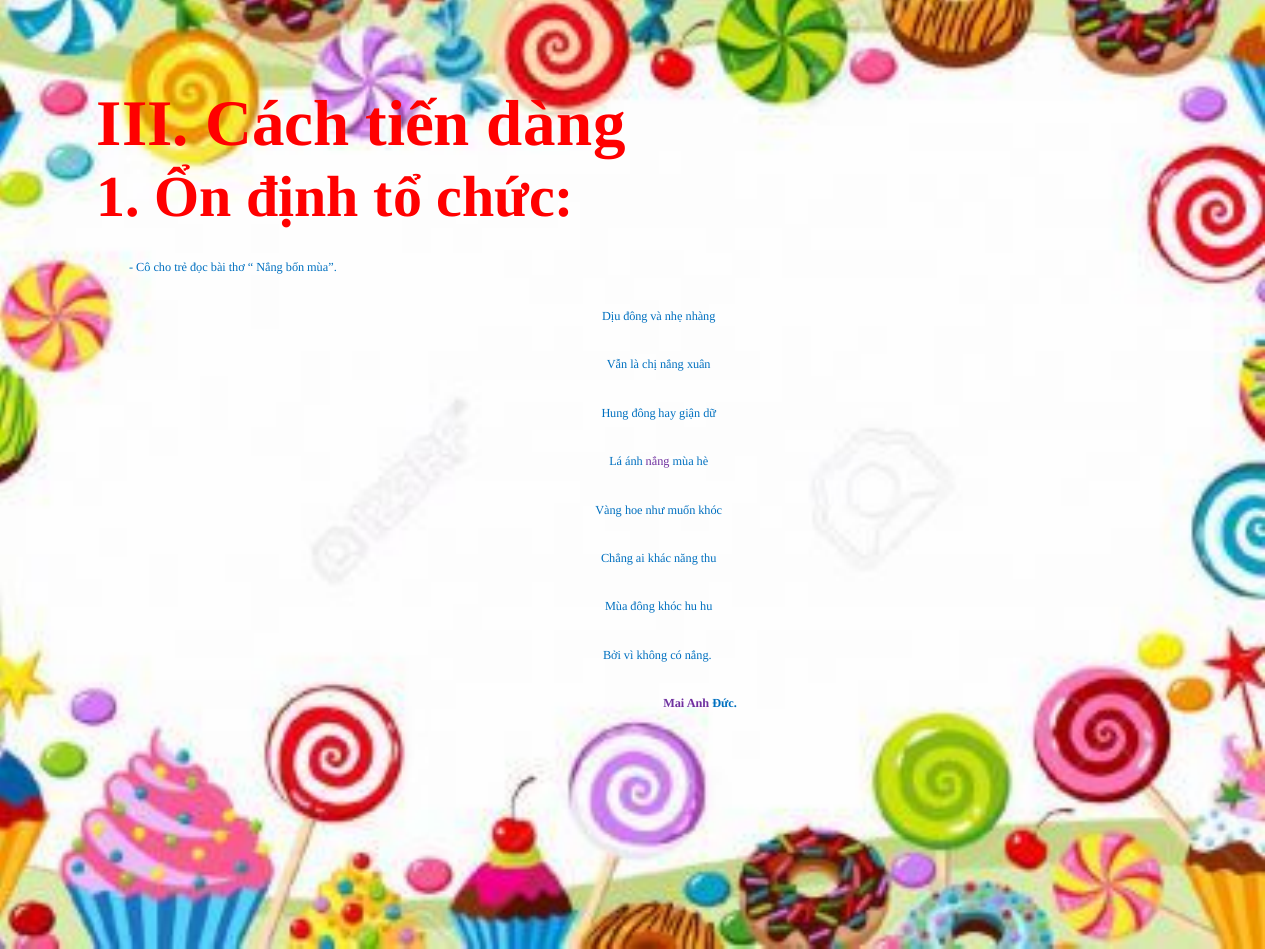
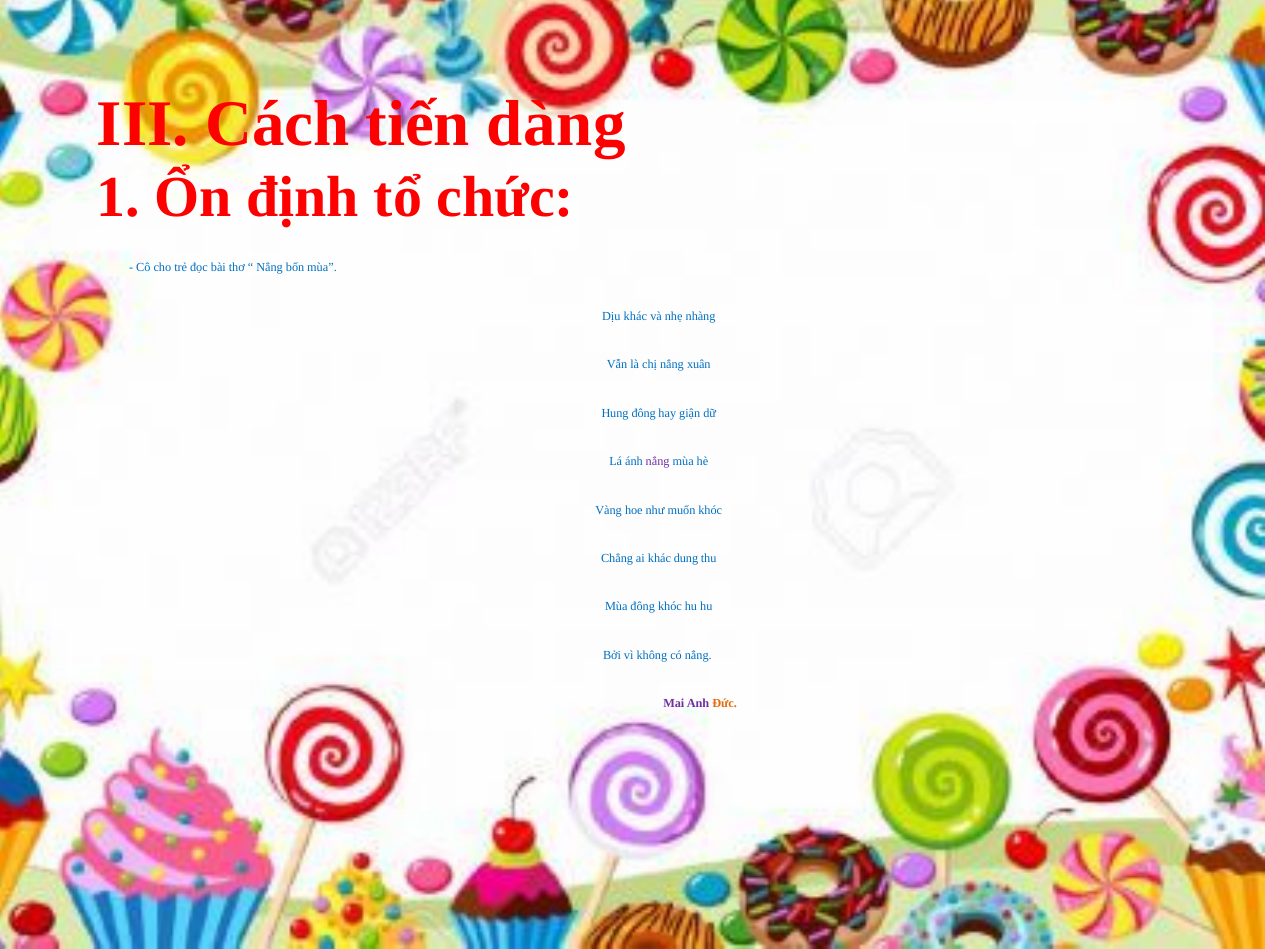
Dịu đông: đông -> khác (635, 316)
năng: năng -> dung (686, 558)
Đức colour: blue -> orange (725, 704)
